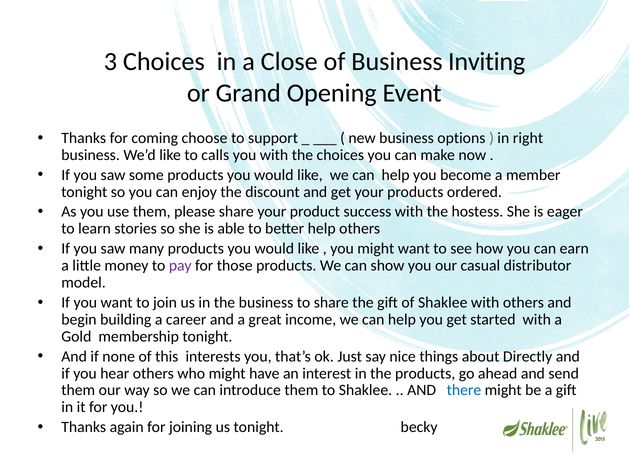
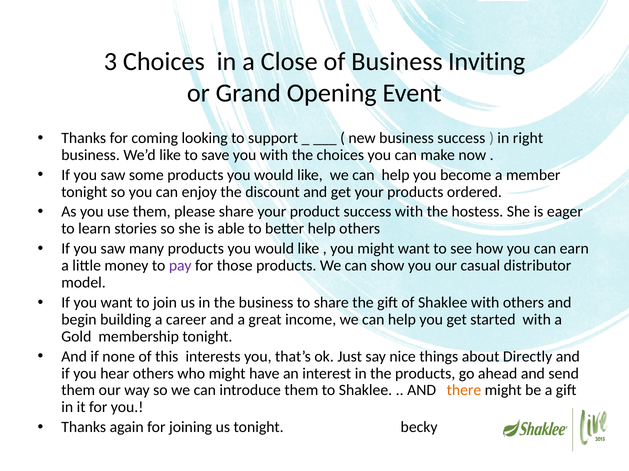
choose: choose -> looking (205, 138)
business options: options -> success (461, 138)
calls: calls -> save (215, 155)
there colour: blue -> orange (464, 391)
